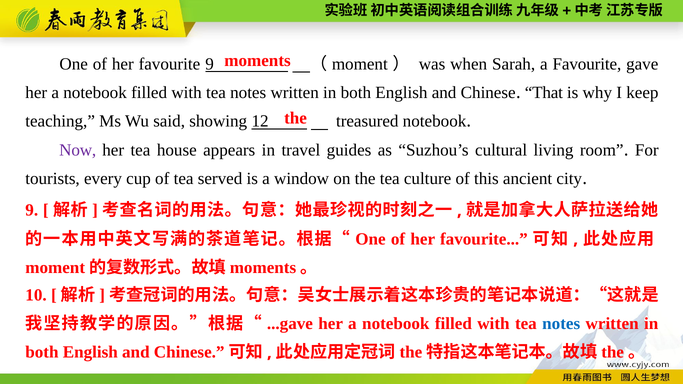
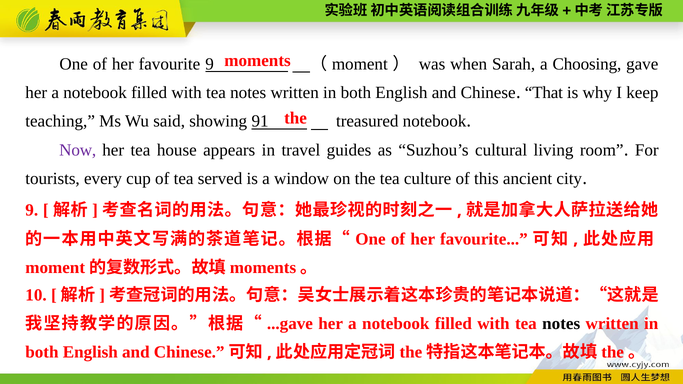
a Favourite: Favourite -> Choosing (587, 64)
12: 12 -> 91 (260, 121)
notes colour: blue -> black (561, 324)
